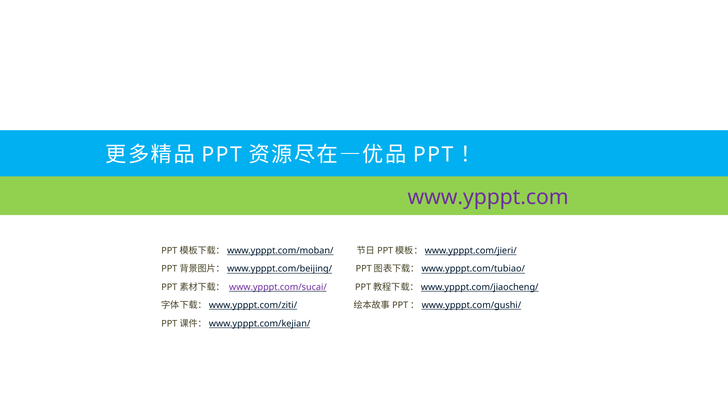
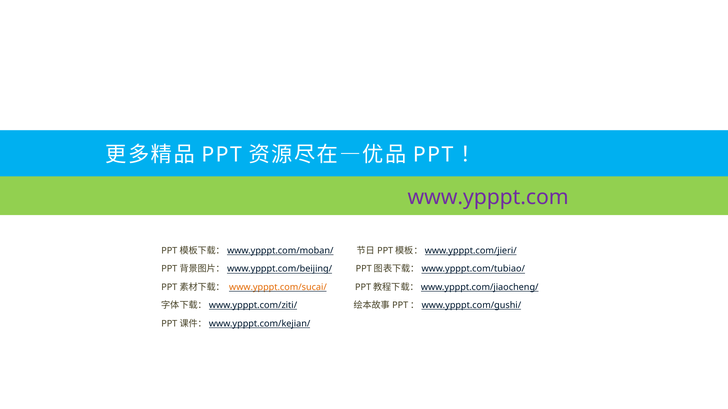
www.ypppt.com/sucai/ colour: purple -> orange (278, 288)
